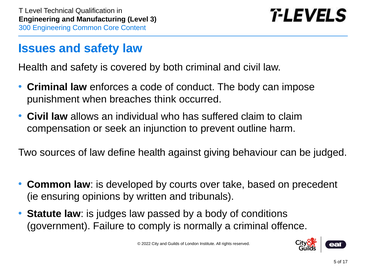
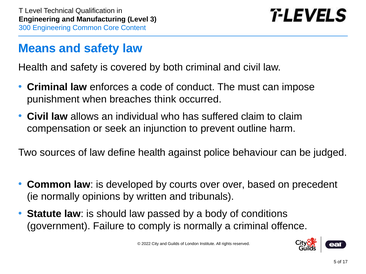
Issues: Issues -> Means (37, 49)
The body: body -> must (249, 87)
giving: giving -> police (217, 153)
over take: take -> over (234, 185)
ie ensuring: ensuring -> normally (60, 197)
judges: judges -> should (111, 214)
